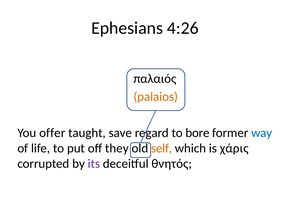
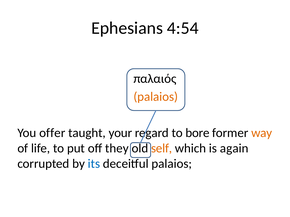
4:26: 4:26 -> 4:54 (183, 28)
save: save -> your (120, 133)
way colour: blue -> orange (262, 133)
χάρις: χάρις -> again (234, 149)
its colour: purple -> blue (94, 164)
deceitful θνητός: θνητός -> palaios (172, 164)
